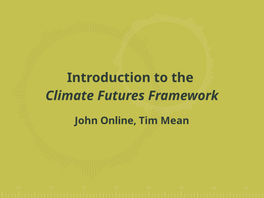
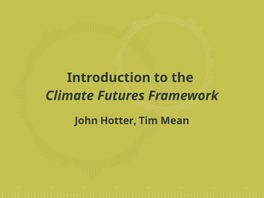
Online: Online -> Hotter (118, 121)
